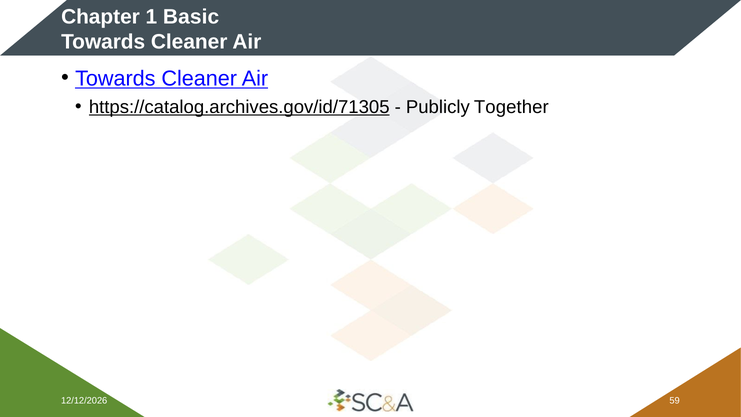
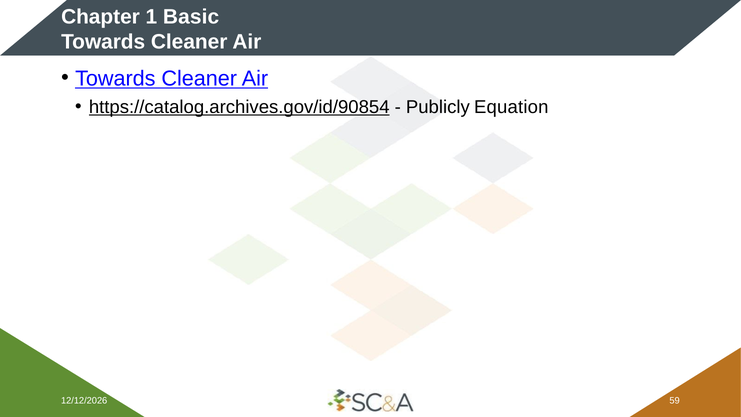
https://catalog.archives.gov/id/71305: https://catalog.archives.gov/id/71305 -> https://catalog.archives.gov/id/90854 (239, 107)
Together: Together -> Equation (511, 107)
